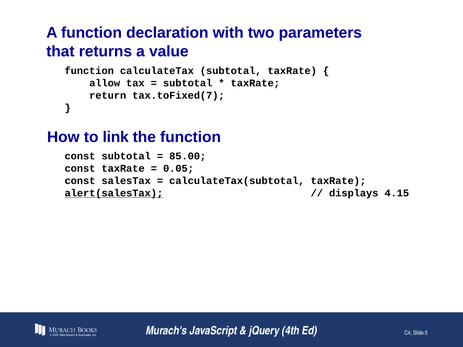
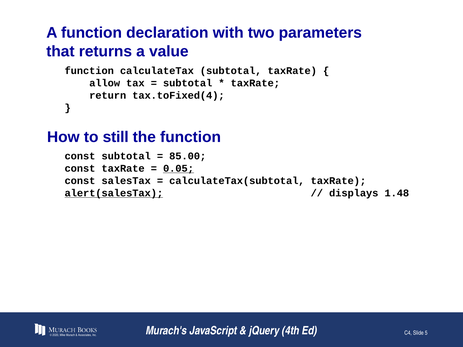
tax.toFixed(7: tax.toFixed(7 -> tax.toFixed(4 (178, 96)
link: link -> still (116, 137)
0.05 underline: none -> present (178, 169)
4.15: 4.15 -> 1.48 (397, 193)
